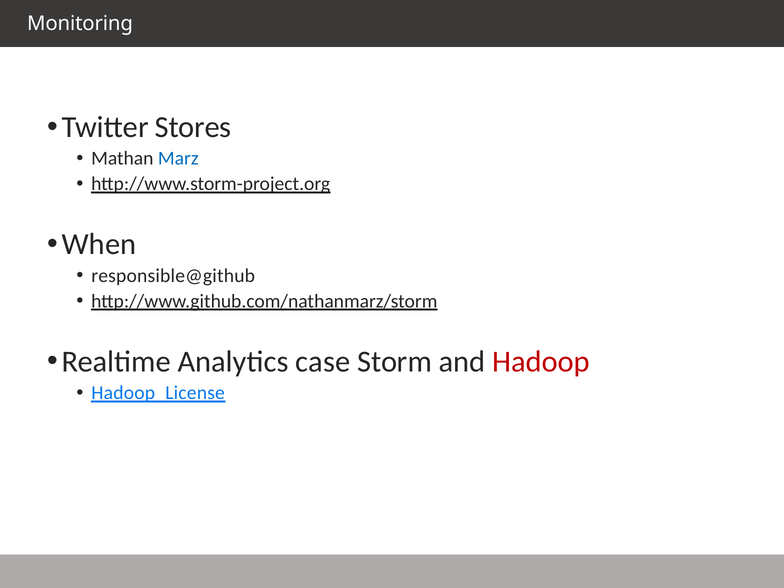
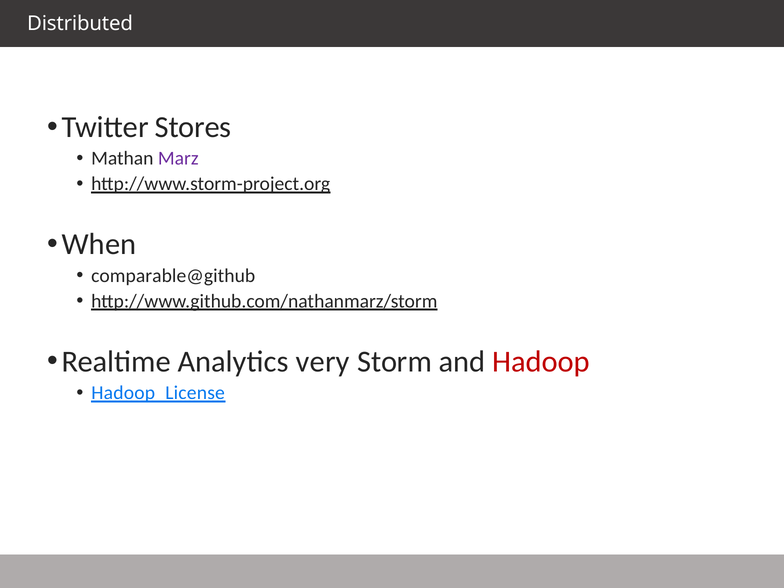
Monitoring: Monitoring -> Distributed (80, 24)
Marz colour: blue -> purple (178, 158)
responsible@github: responsible@github -> comparable@github (173, 276)
case: case -> very (323, 362)
